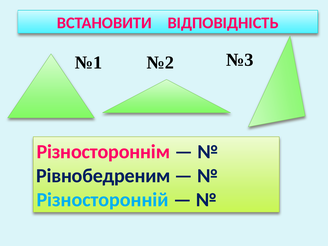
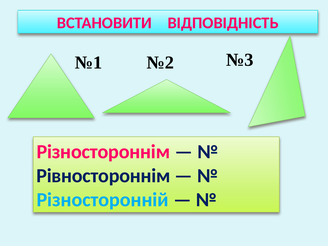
Рівнобедреним: Рівнобедреним -> Рівностороннім (103, 176)
